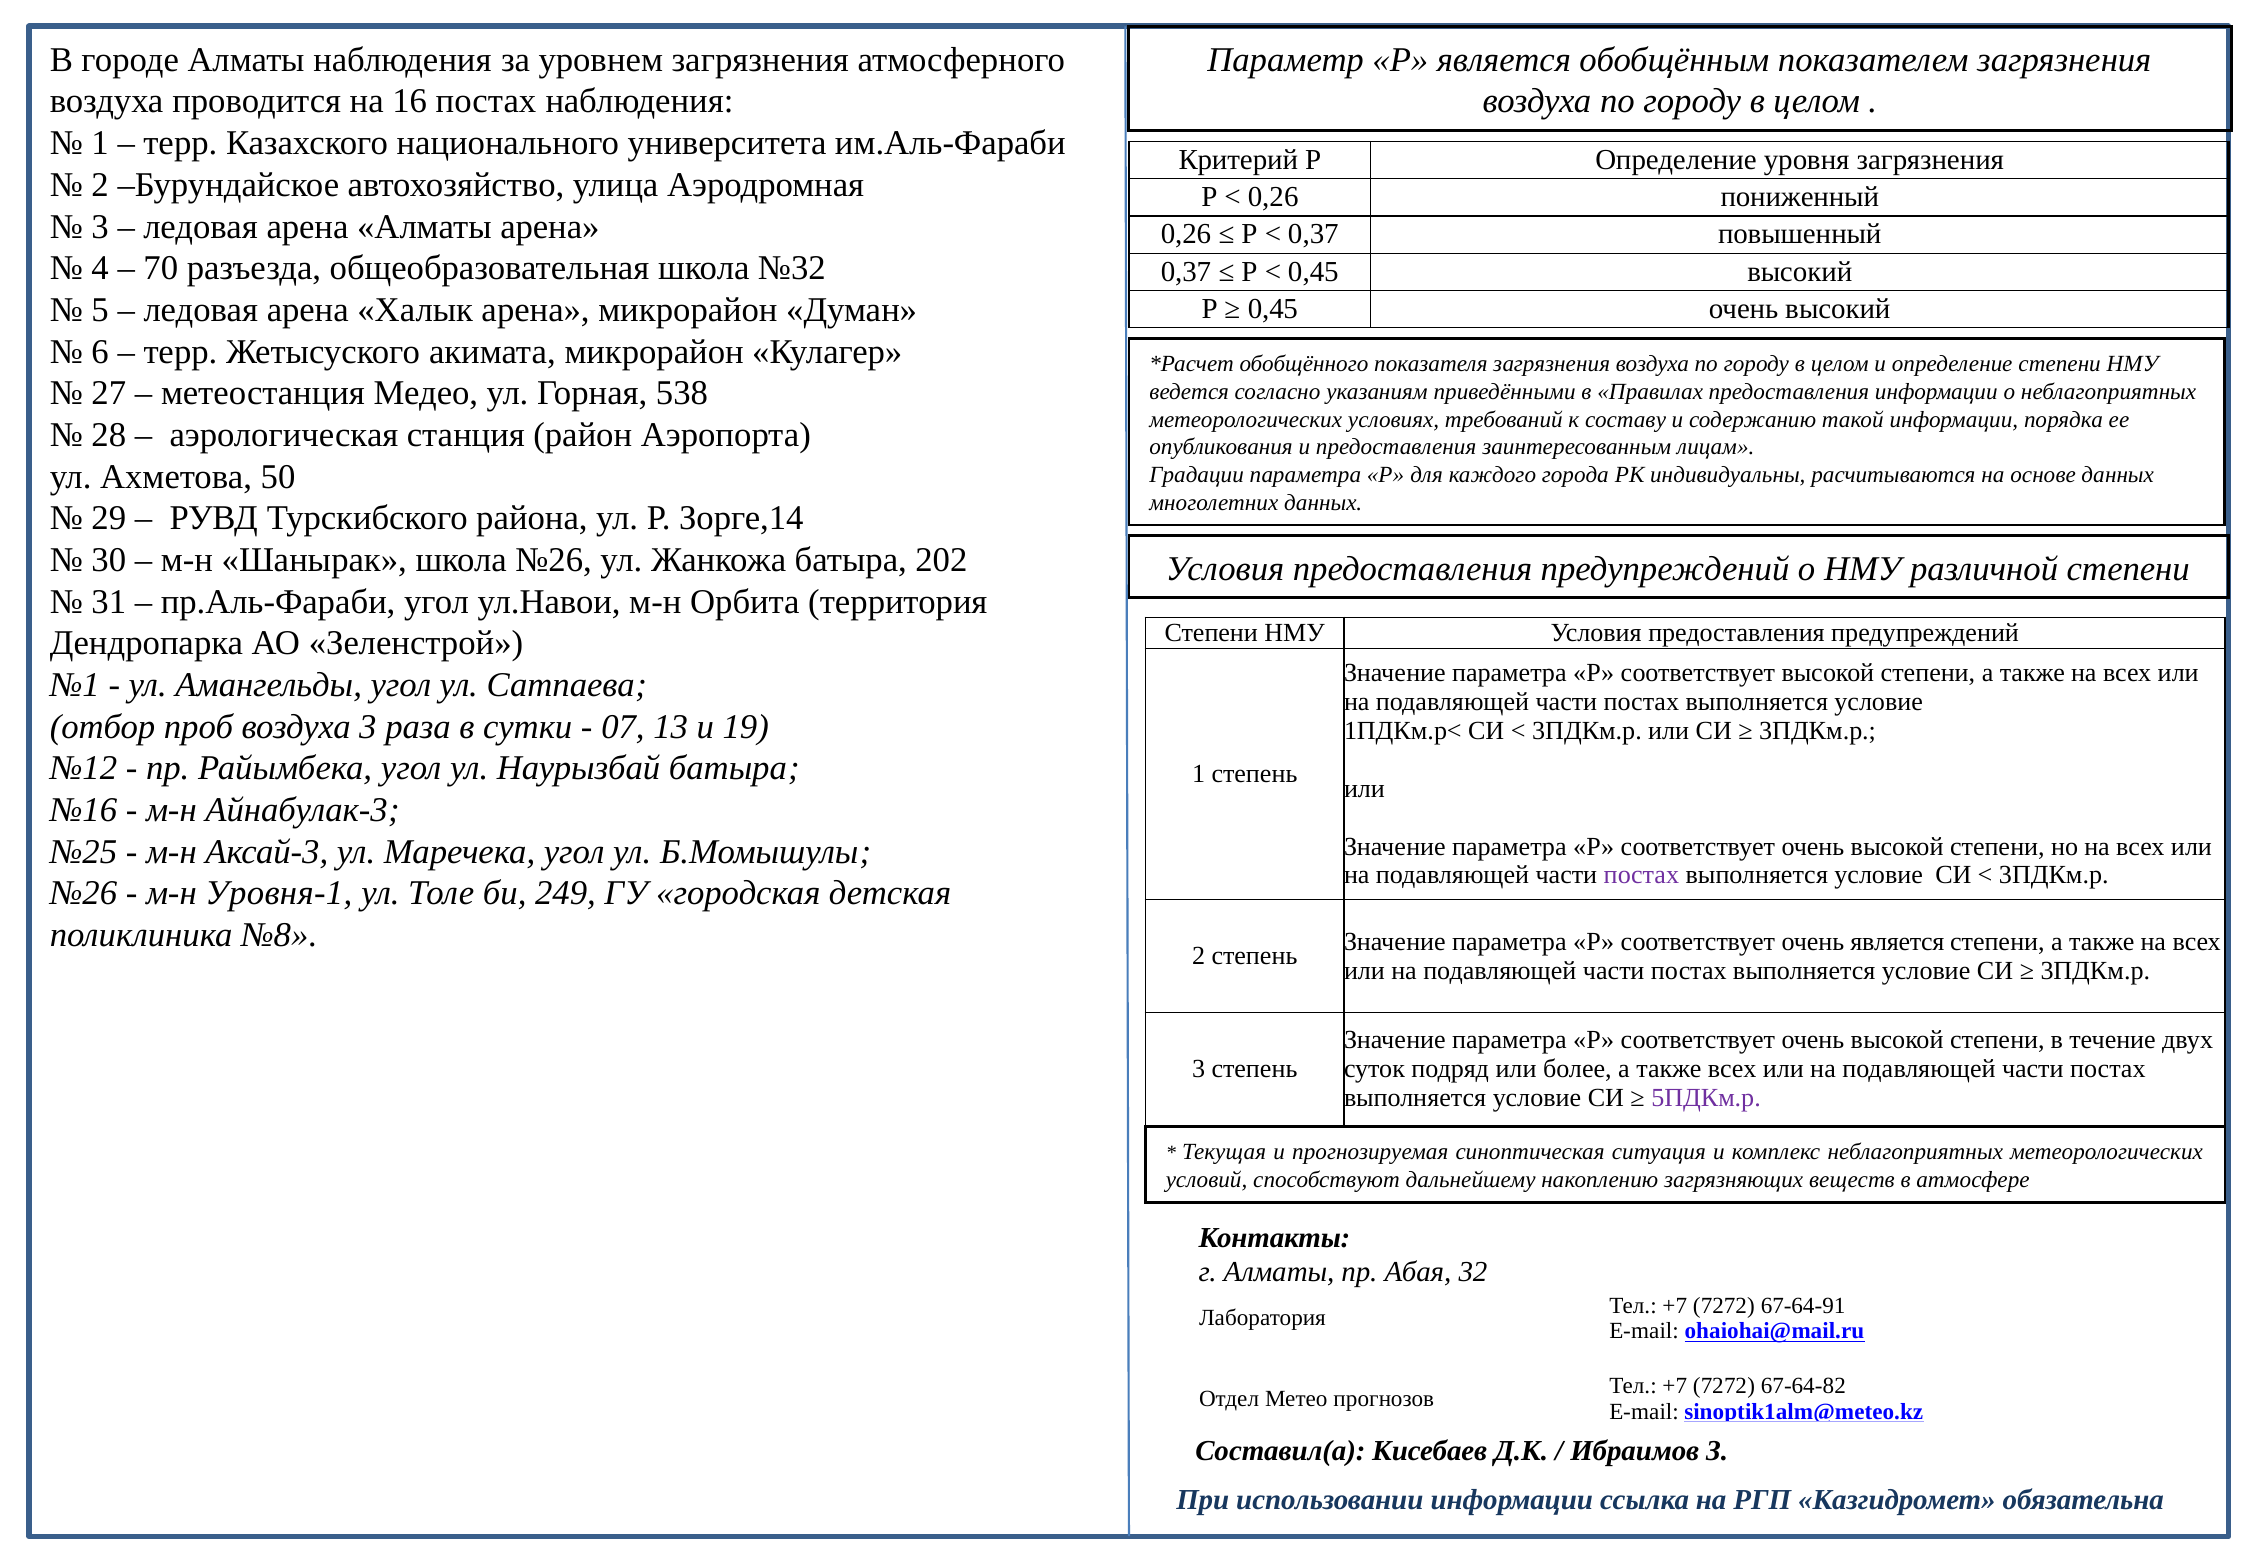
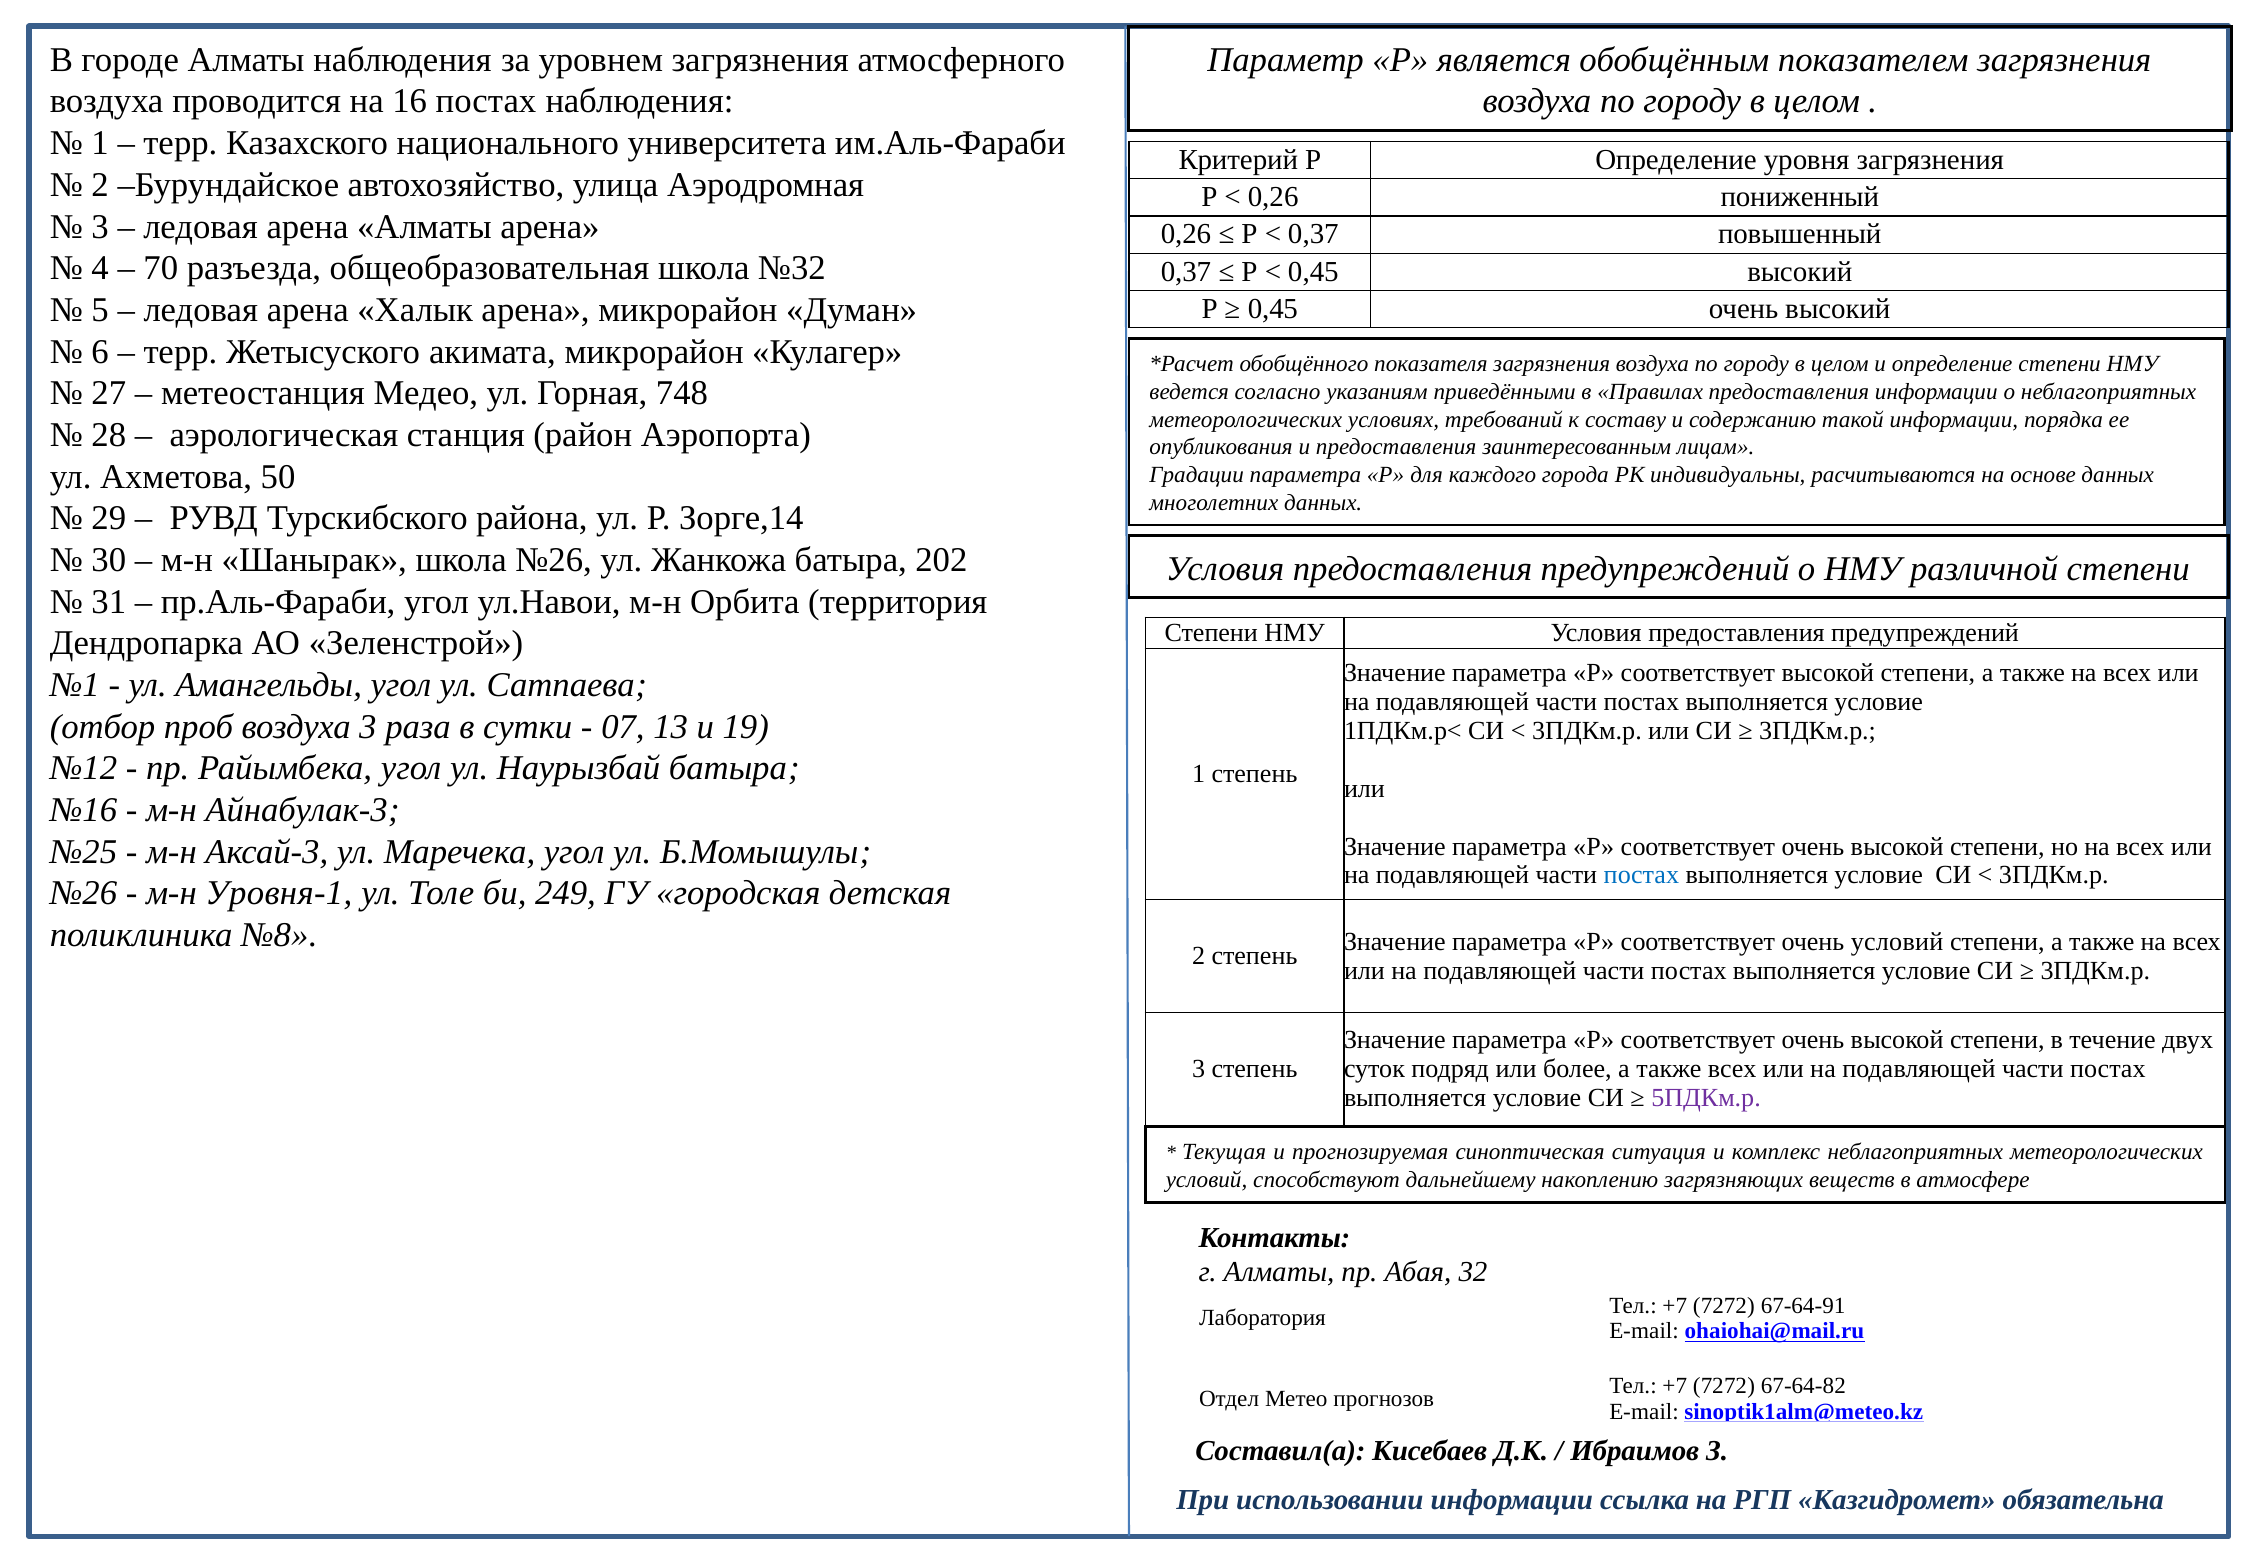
538: 538 -> 748 (682, 393)
постах colour: purple -> blue (1641, 875)
очень является: является -> условий (1897, 942)
